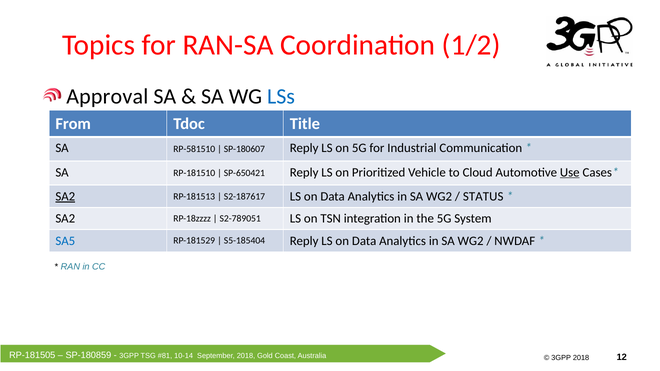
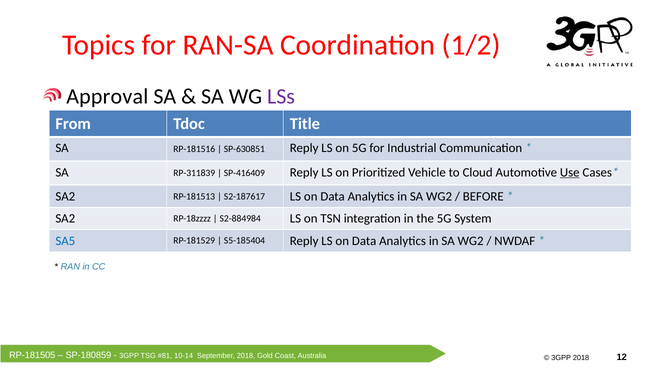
LSs colour: blue -> purple (281, 97)
RP-581510: RP-581510 -> RP-181516 (194, 149)
SP-180607: SP-180607 -> SP-630851 (244, 149)
RP-181510: RP-181510 -> RP-311839 (194, 173)
SP-650421: SP-650421 -> SP-416409 (244, 173)
SA2 underline: present -> none (65, 197)
STATUS: STATUS -> BEFORE (483, 197)
S2-789051: S2-789051 -> S2-884984 (240, 219)
